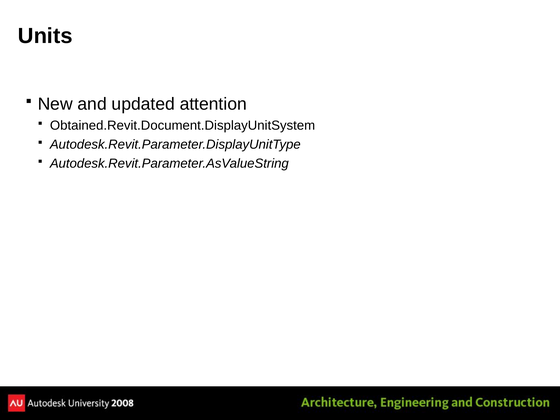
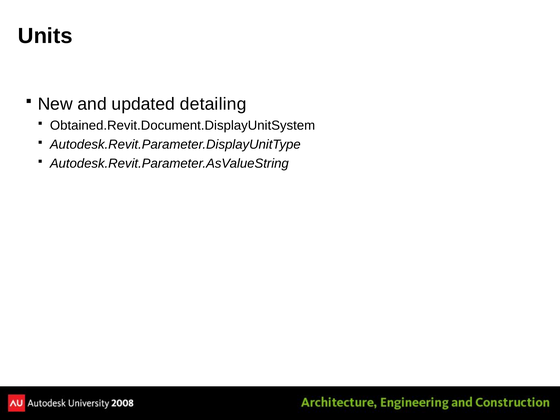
attention: attention -> detailing (213, 104)
